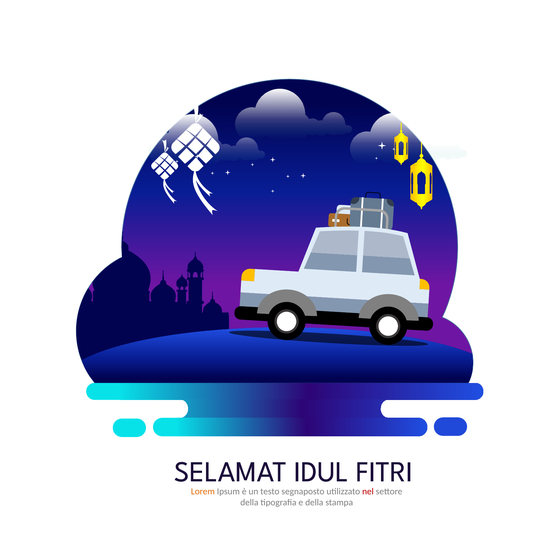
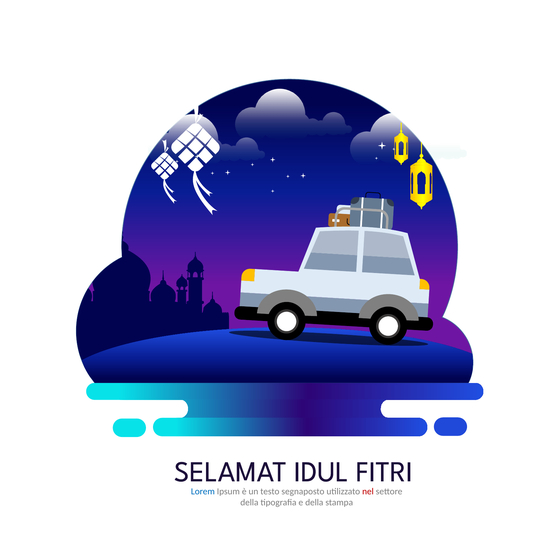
Lorem colour: orange -> blue (203, 491)
